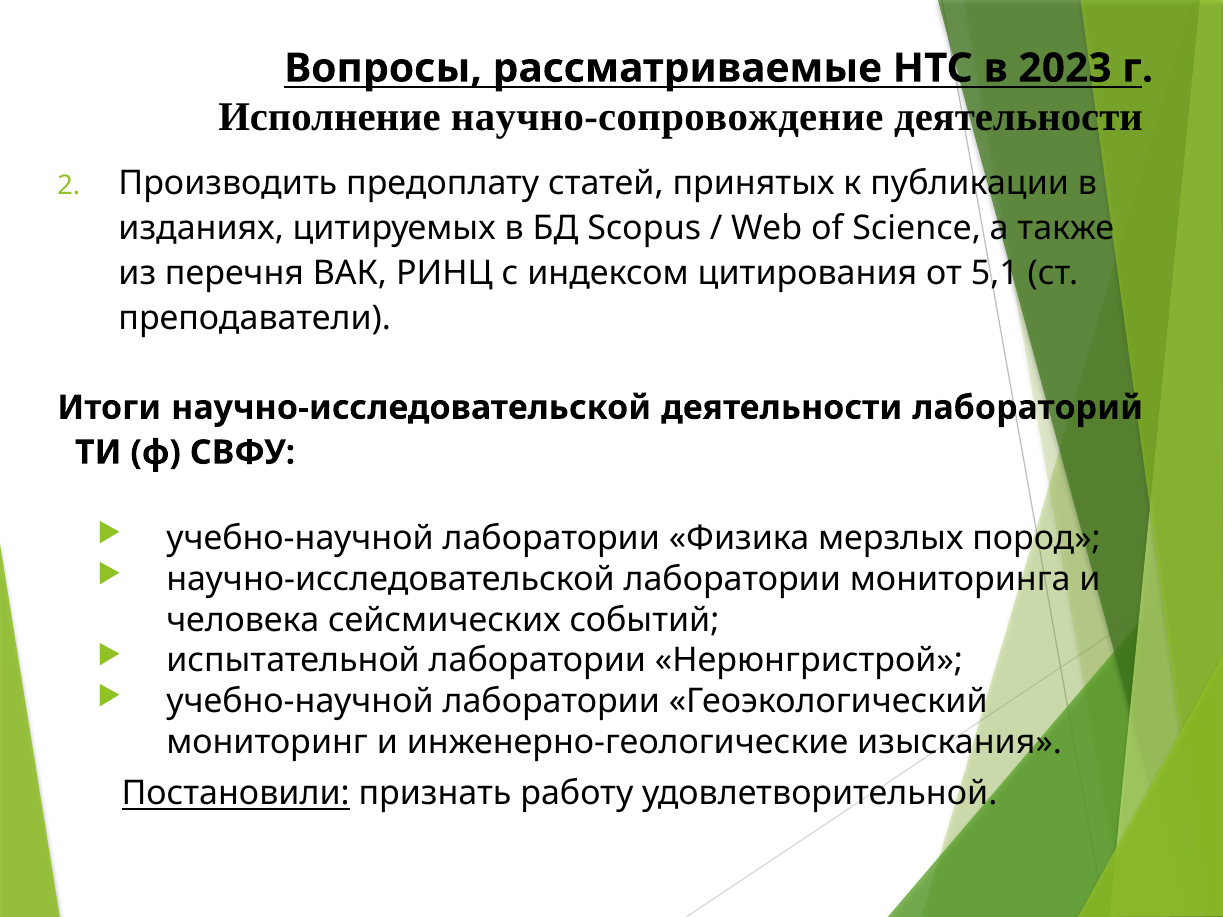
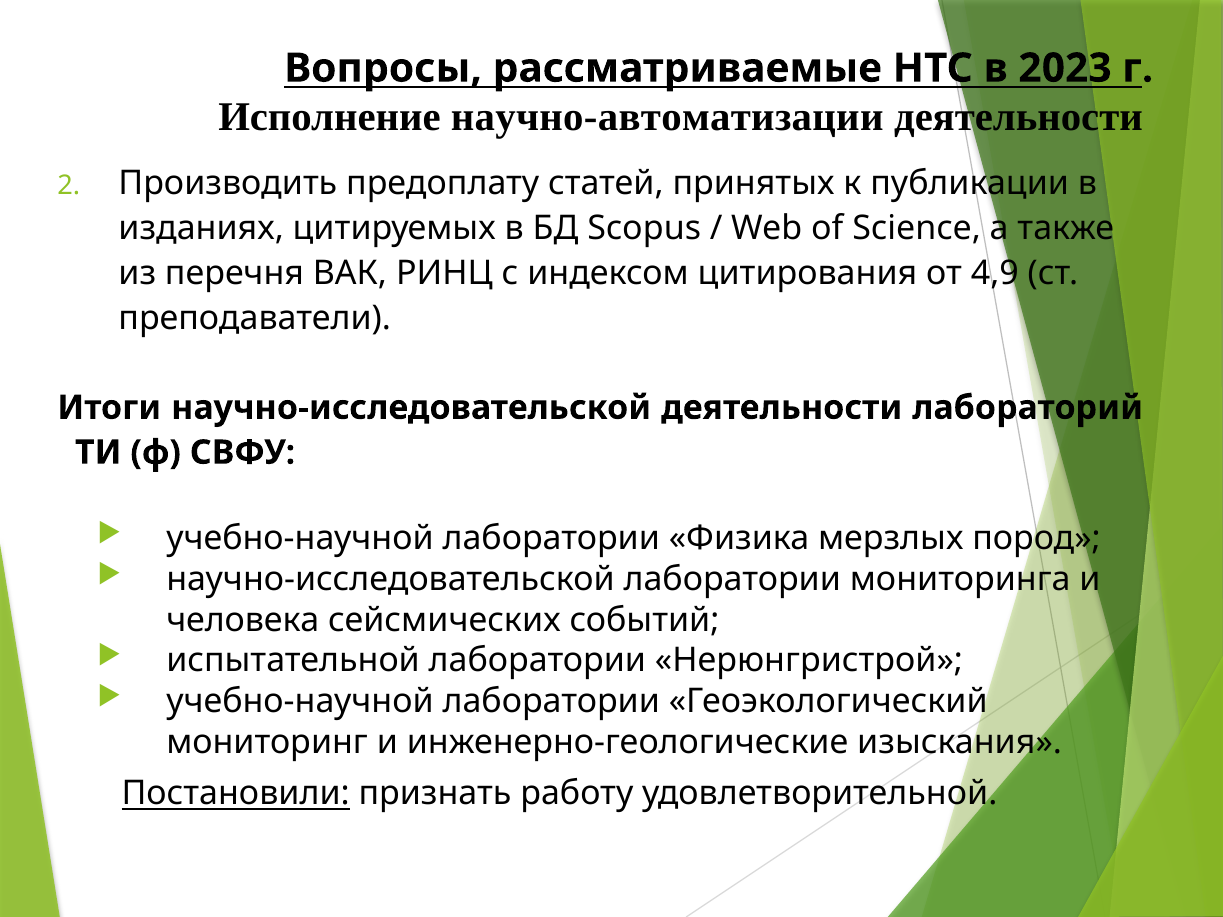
научно-сопровождение: научно-сопровождение -> научно-автоматизации (667, 117)
5,1: 5,1 -> 4,9 (995, 273)
